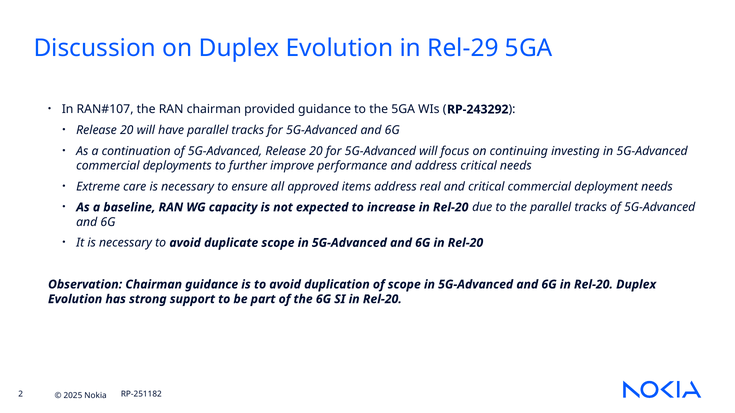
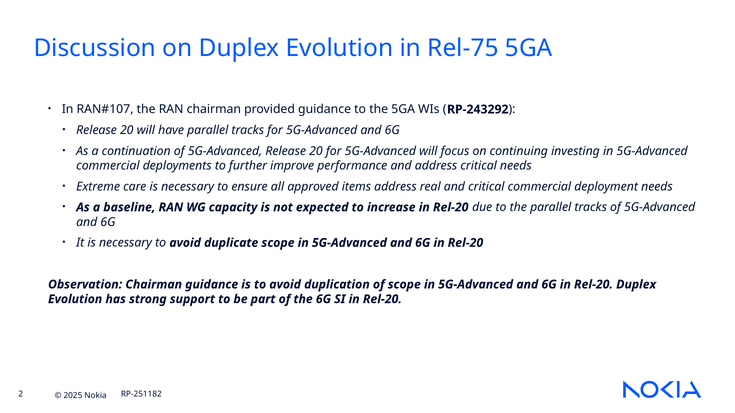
Rel-29: Rel-29 -> Rel-75 (463, 48)
